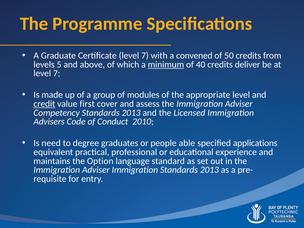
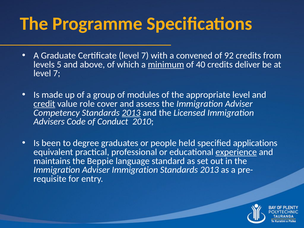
50: 50 -> 92 (229, 56)
first: first -> role (87, 104)
2013 underline: none -> present (131, 113)
need: need -> been (51, 143)
able: able -> held (187, 143)
experience underline: none -> present (236, 152)
Option: Option -> Beppie (100, 161)
